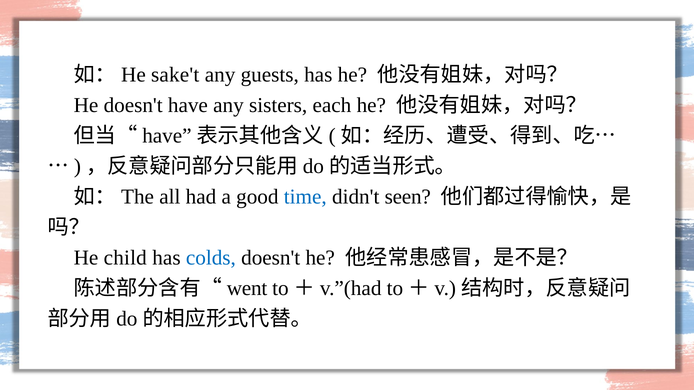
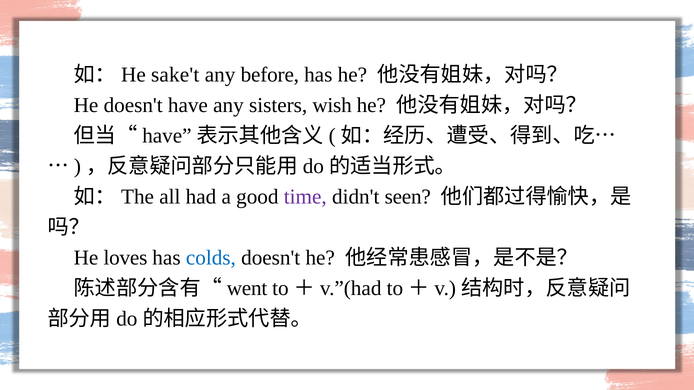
guests: guests -> before (270, 75)
each: each -> wish (332, 105)
time colour: blue -> purple (305, 197)
child: child -> loves (125, 258)
